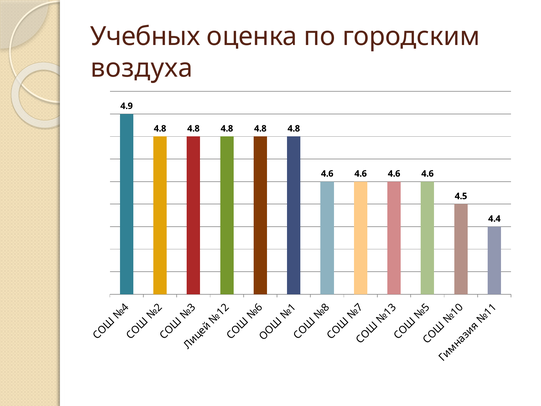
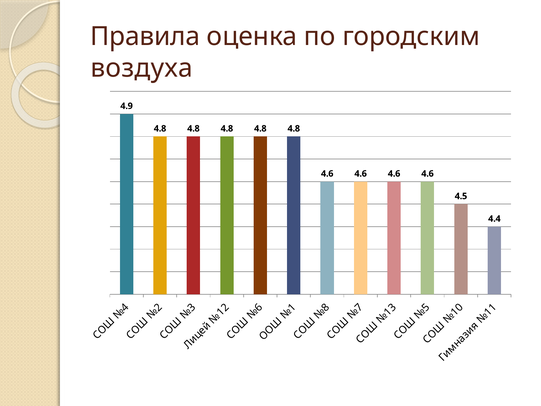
Учебных: Учебных -> Правила (145, 37)
